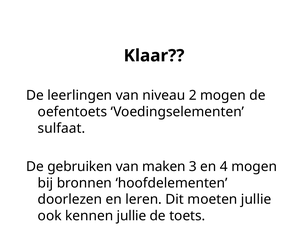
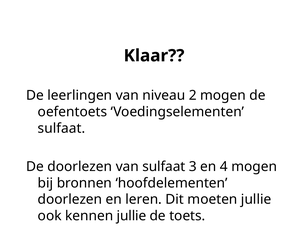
De gebruiken: gebruiken -> doorlezen (80, 167)
van maken: maken -> sulfaat (164, 167)
